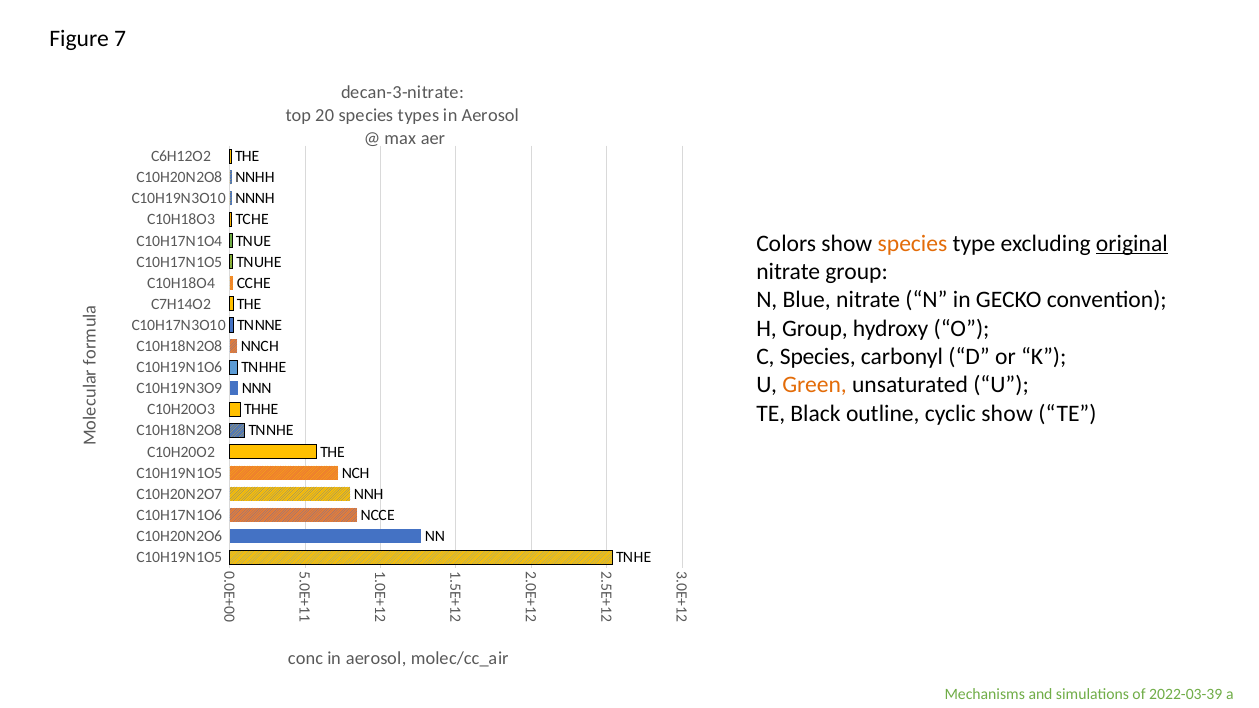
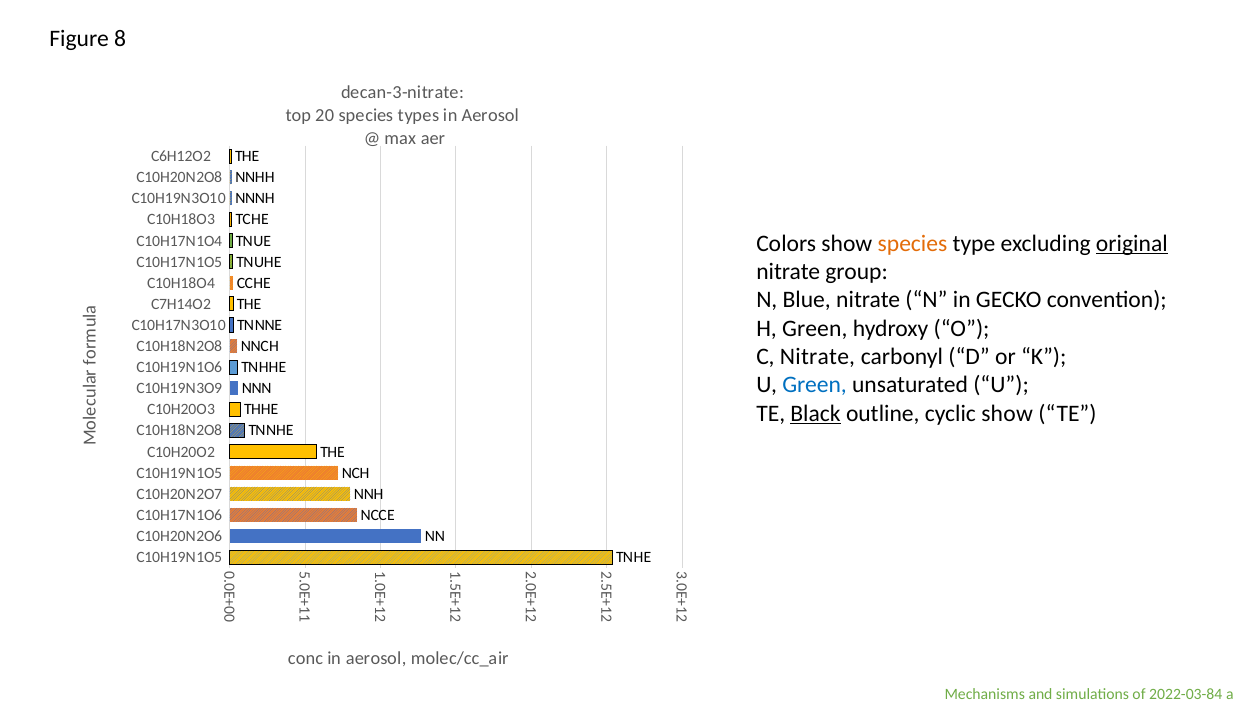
7: 7 -> 8 (120, 39)
H Group: Group -> Green (815, 328)
C Species: Species -> Nitrate (818, 357)
Green colour: orange -> blue (815, 385)
Black underline: none -> present (816, 413)
2022-03-39: 2022-03-39 -> 2022-03-84 (1186, 695)
